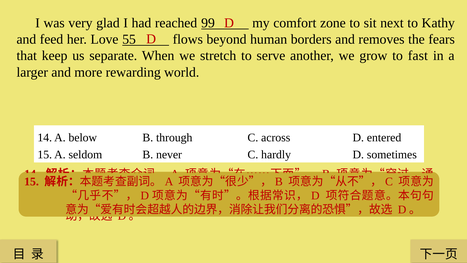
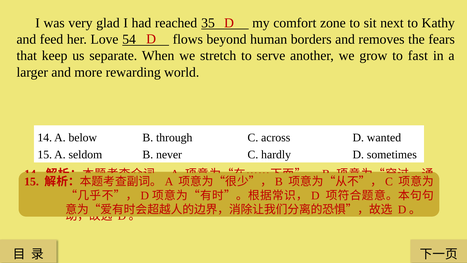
99: 99 -> 35 (208, 23)
55: 55 -> 54 (129, 39)
entered: entered -> wanted (384, 138)
